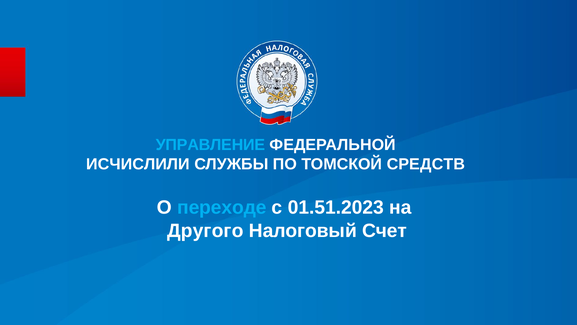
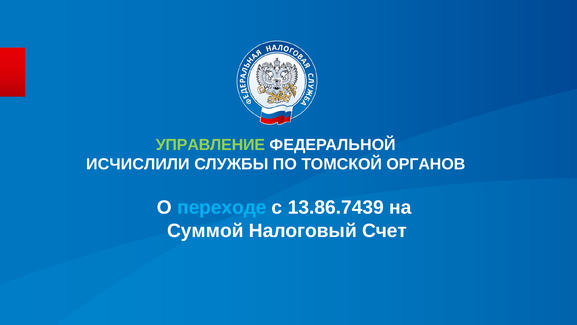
УПРАВЛЕНИЕ colour: light blue -> light green (210, 145)
СРЕДСТВ: СРЕДСТВ -> ОРГАНОВ (426, 164)
01.51.2023: 01.51.2023 -> 13.86.7439 (336, 207)
Другого: Другого -> Суммой (205, 230)
